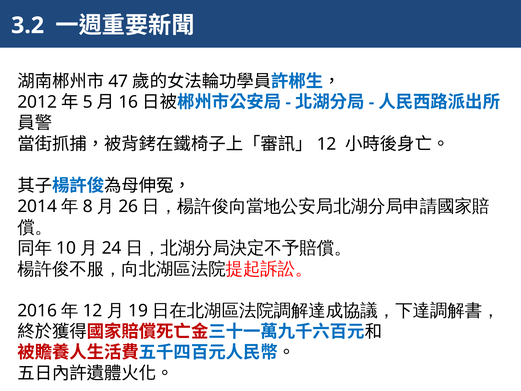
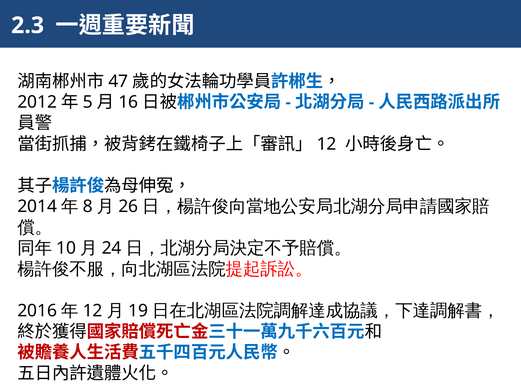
3.2: 3.2 -> 2.3 (28, 25)
